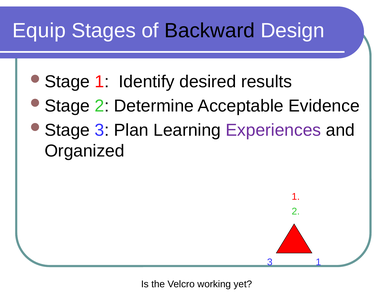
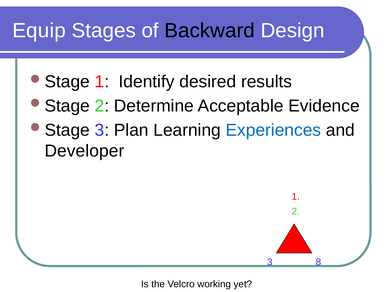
Experiences colour: purple -> blue (273, 130)
Organized: Organized -> Developer (84, 151)
3 1: 1 -> 8 (318, 263)
